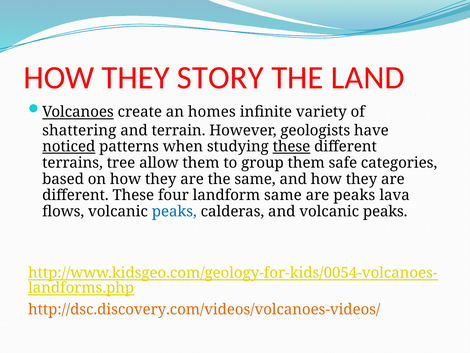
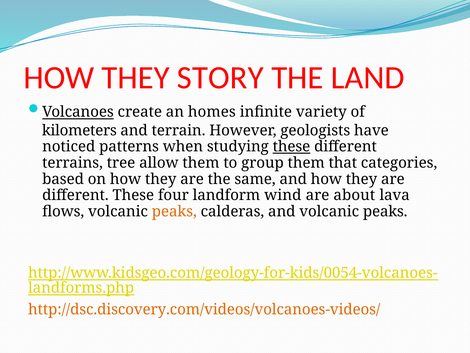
shattering: shattering -> kilometers (79, 130)
noticed underline: present -> none (69, 146)
safe: safe -> that (343, 163)
landform same: same -> wind (283, 195)
are peaks: peaks -> about (354, 195)
peaks colour: blue -> orange (174, 211)
